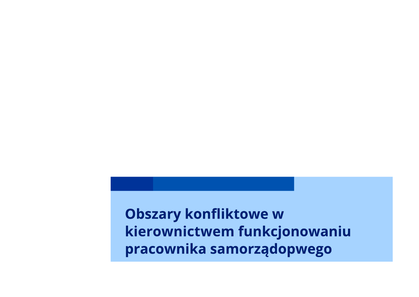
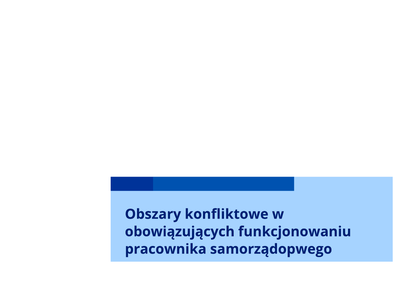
kierownictwem: kierownictwem -> obowiązujących (180, 231)
